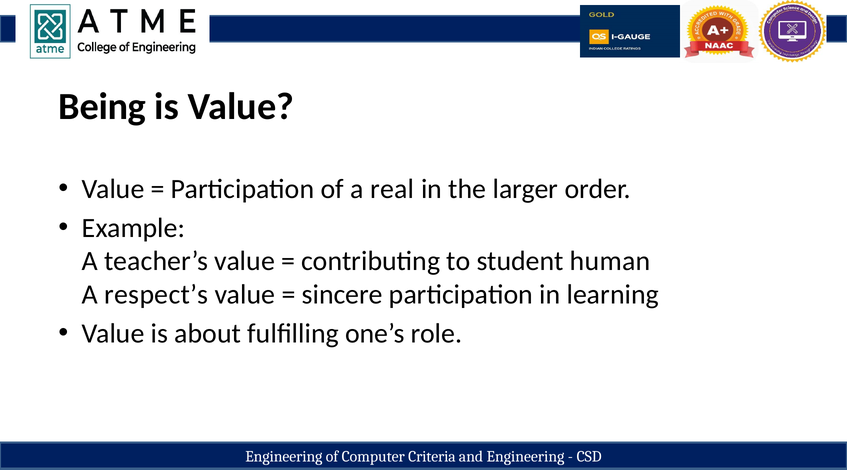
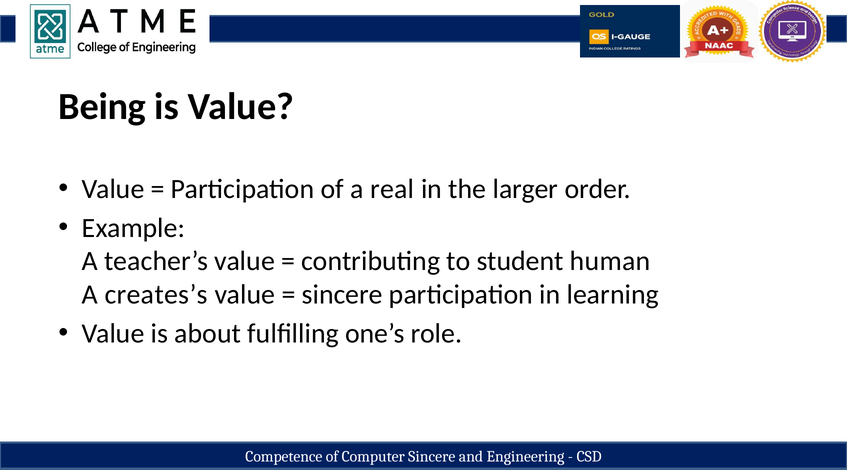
respect’s: respect’s -> creates’s (156, 295)
Engineering: Engineering -> Competence (284, 457)
Computer Criteria: Criteria -> Sincere (432, 457)
